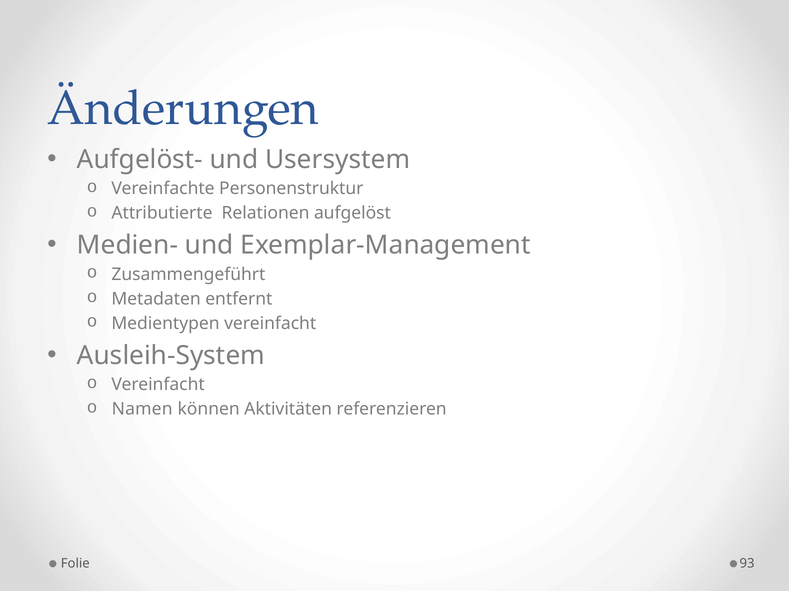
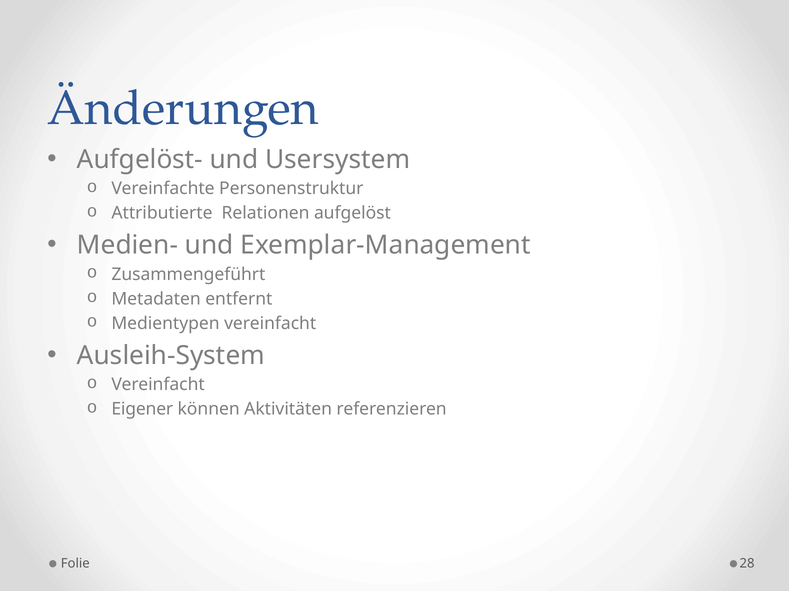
Namen: Namen -> Eigener (142, 410)
93: 93 -> 28 (747, 564)
